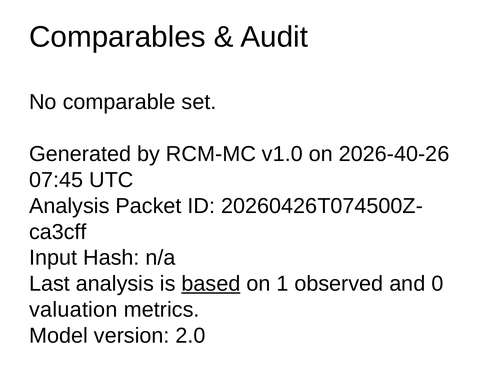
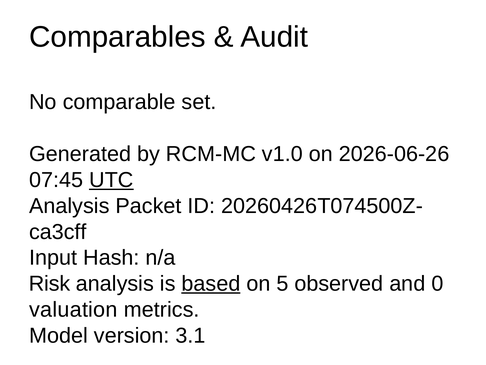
2026-40-26: 2026-40-26 -> 2026-06-26 (394, 154)
UTC underline: none -> present (111, 180)
Last: Last -> Risk (50, 283)
1: 1 -> 5 (282, 283)
2.0: 2.0 -> 3.1 (191, 335)
